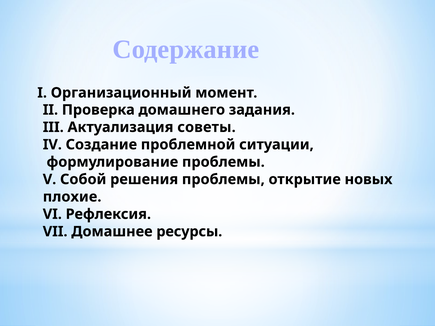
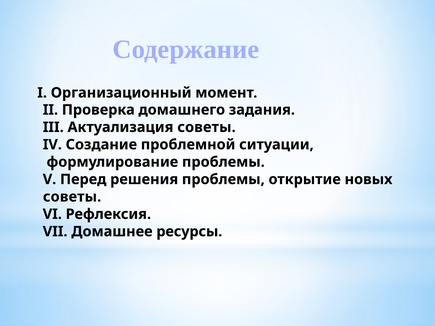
Собой: Собой -> Перед (83, 179)
плохие: плохие -> советы (72, 197)
